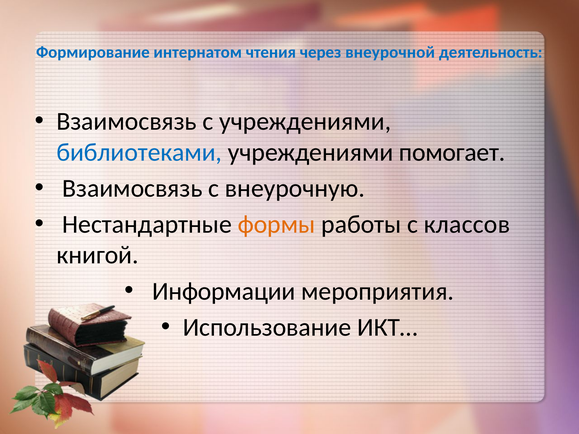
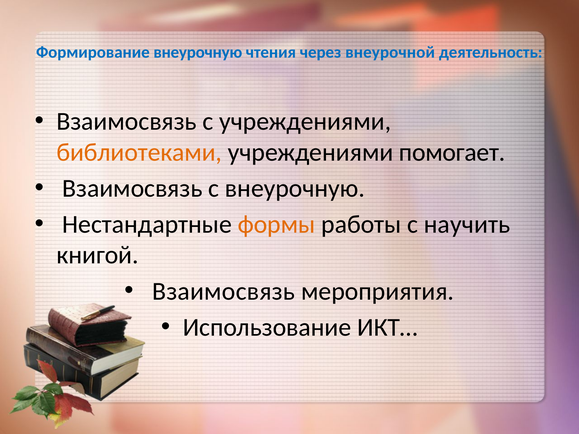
Формирование интернатом: интернатом -> внеурочную (198, 52)
библиотеками colour: blue -> orange (139, 152)
классов: классов -> научить (467, 224)
Информации: Информации -> Взаимосвязь (224, 291)
